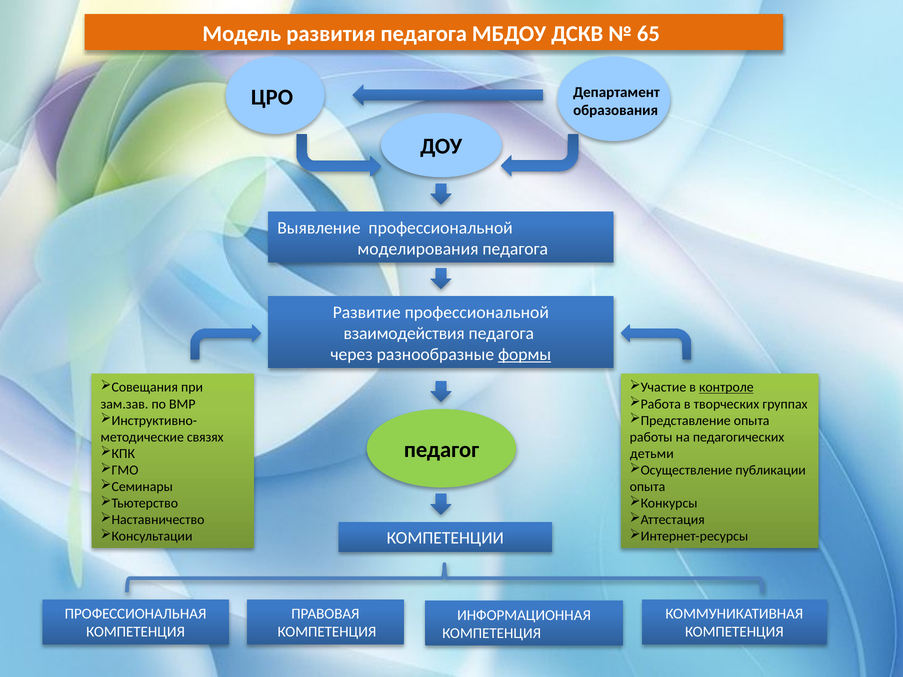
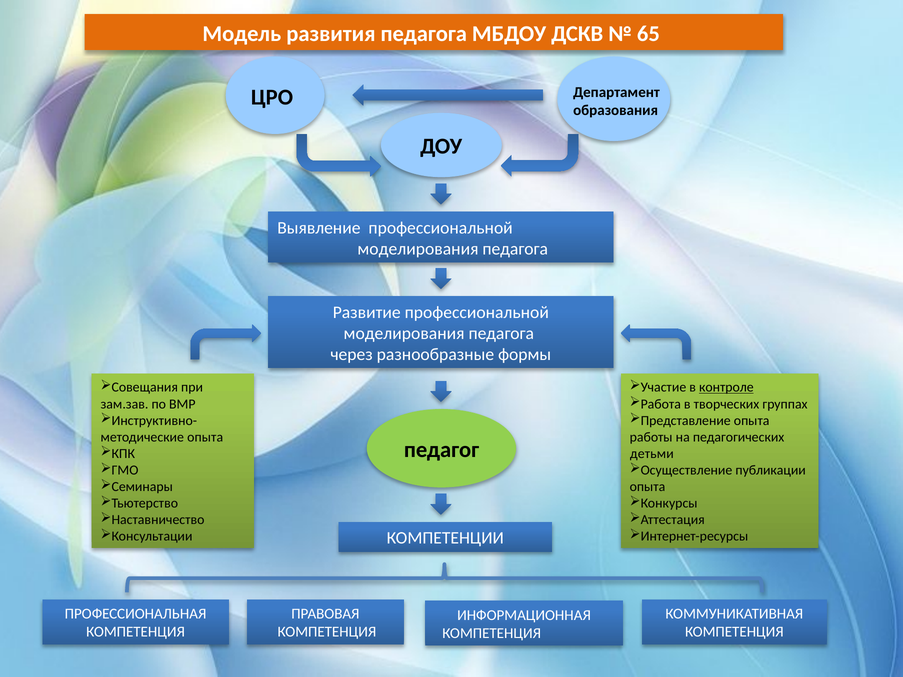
взаимодействия: взаимодействия -> моделирования (404, 334)
формы underline: present -> none (525, 355)
связях: связях -> опыта (205, 437)
